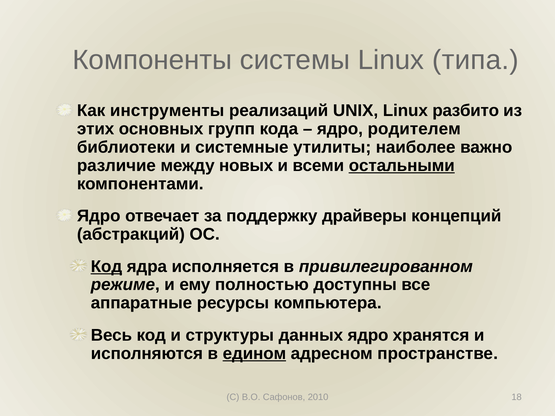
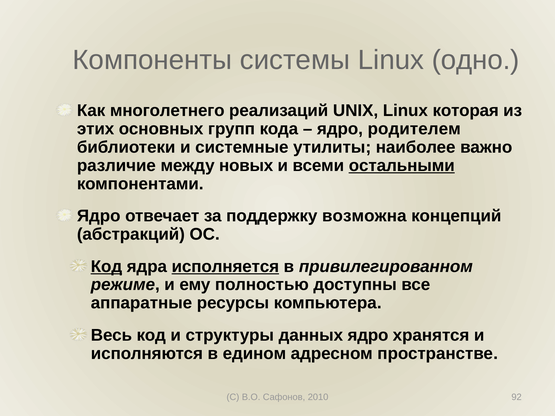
типа: типа -> одно (476, 60)
инструменты: инструменты -> многолетнего (167, 111)
разбито: разбито -> которая (466, 111)
драйверы: драйверы -> возможна (364, 216)
исполняется underline: none -> present (225, 267)
едином underline: present -> none (254, 354)
18: 18 -> 92 (517, 398)
